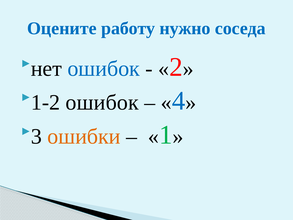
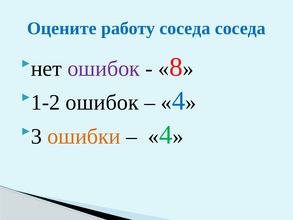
работу нужно: нужно -> соседа (185, 28)
ошибок colour: blue -> purple (104, 69)
2: 2 -> 8 (176, 67)
1: 1 -> 4 (166, 135)
